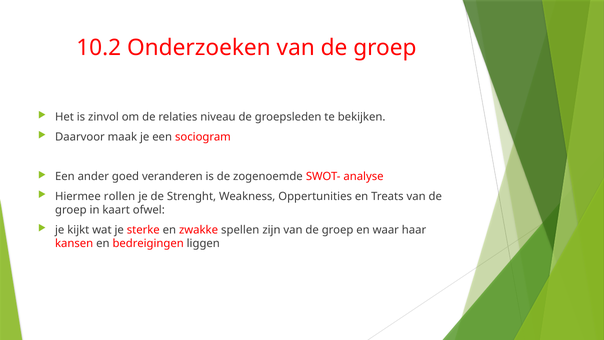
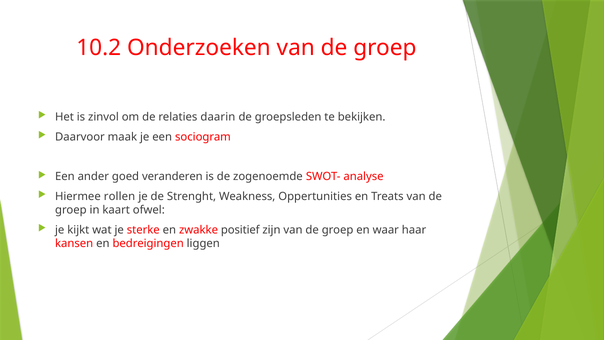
niveau: niveau -> daarin (218, 117)
spellen: spellen -> positief (240, 230)
